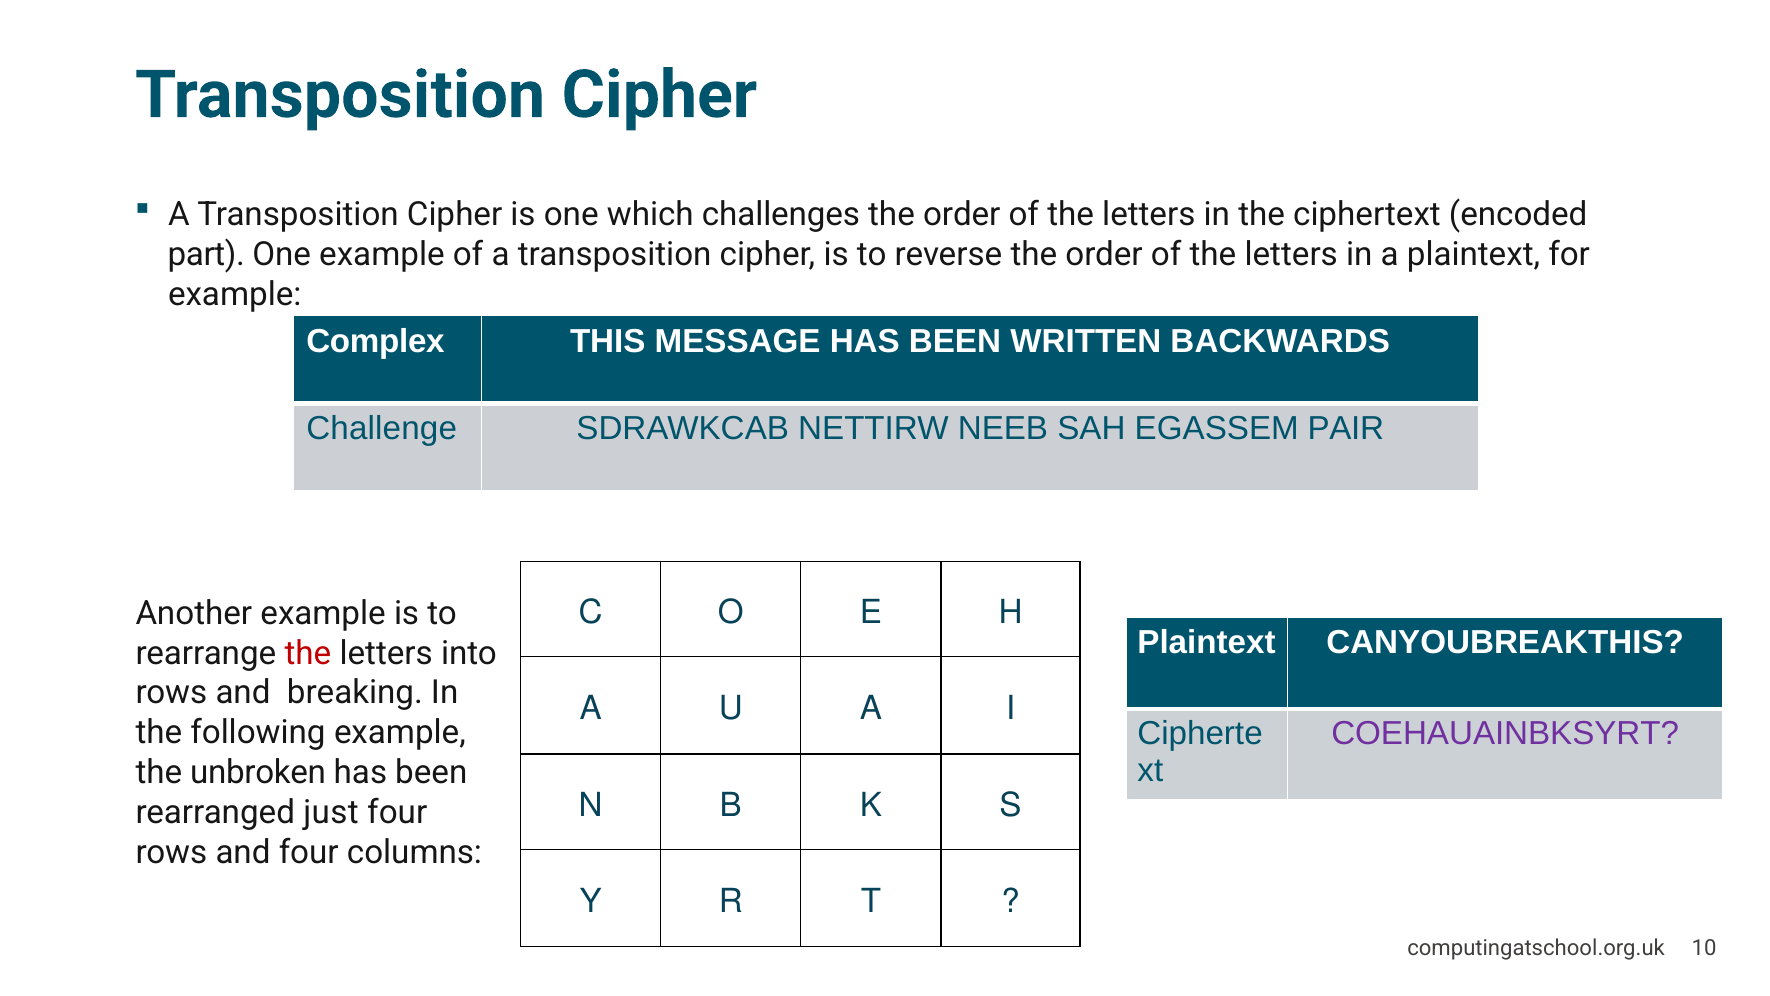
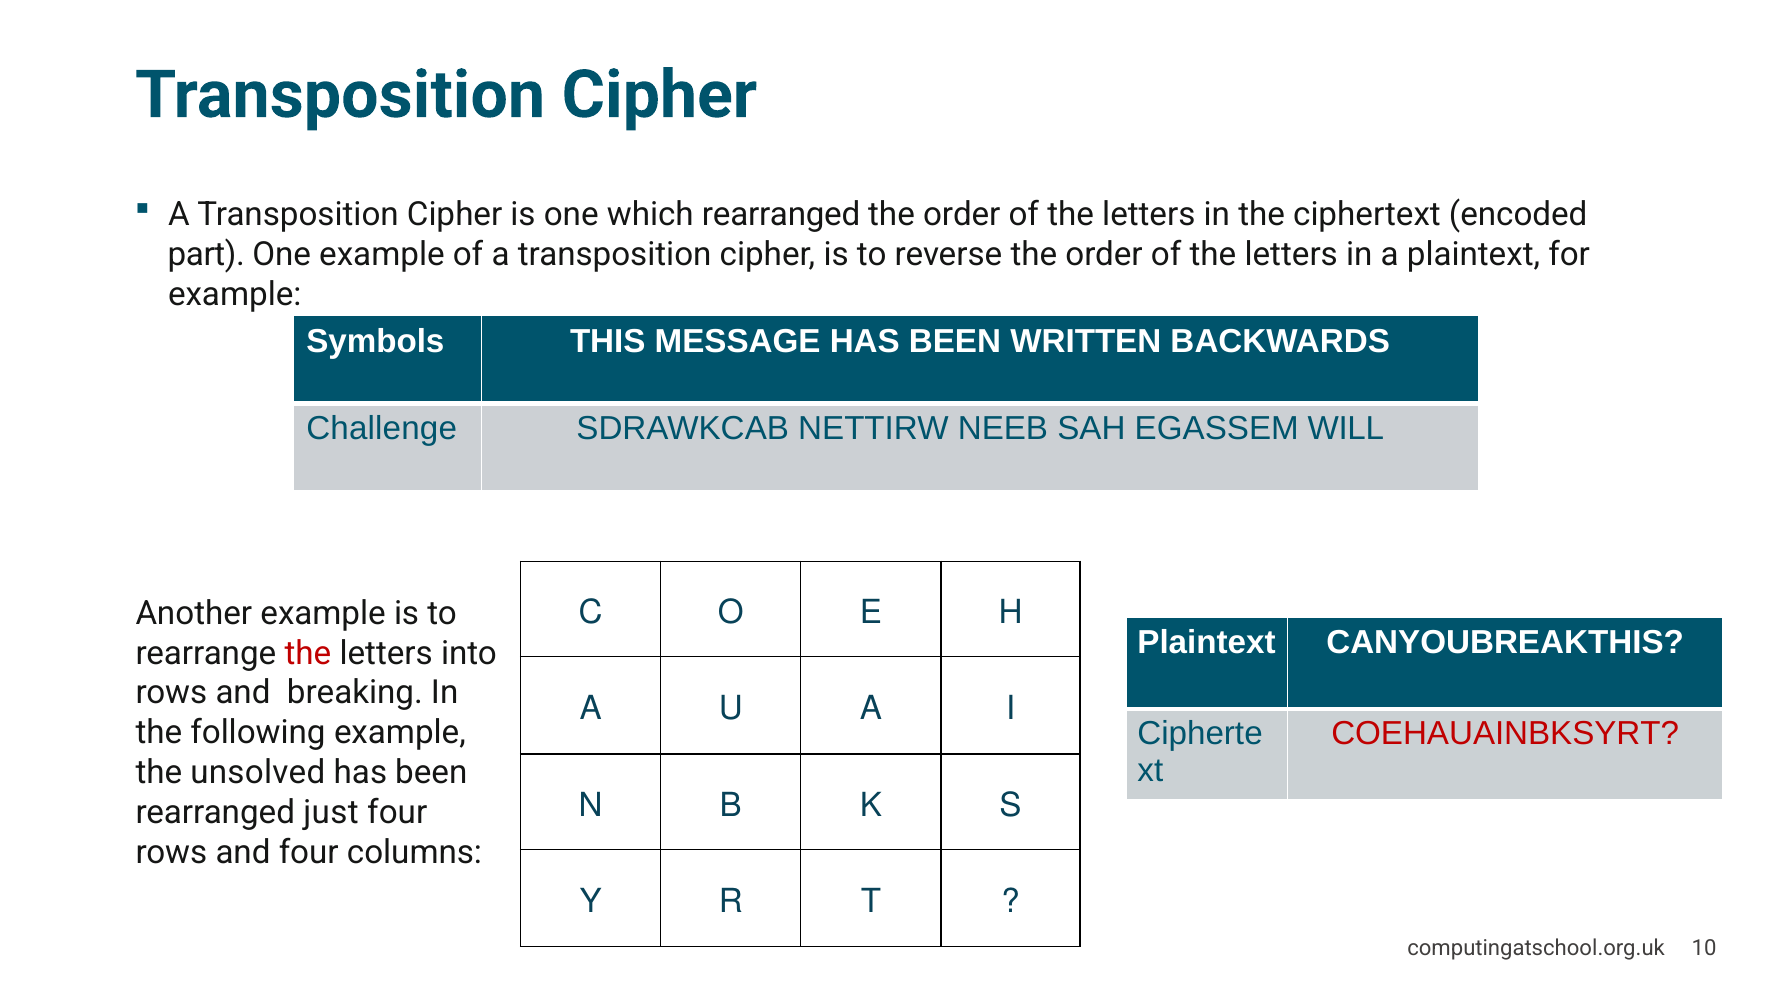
which challenges: challenges -> rearranged (781, 215)
Complex: Complex -> Symbols (375, 341)
PAIR: PAIR -> WILL (1346, 429)
COEHAUAINBKSYRT colour: purple -> red (1505, 733)
unbroken: unbroken -> unsolved (258, 772)
